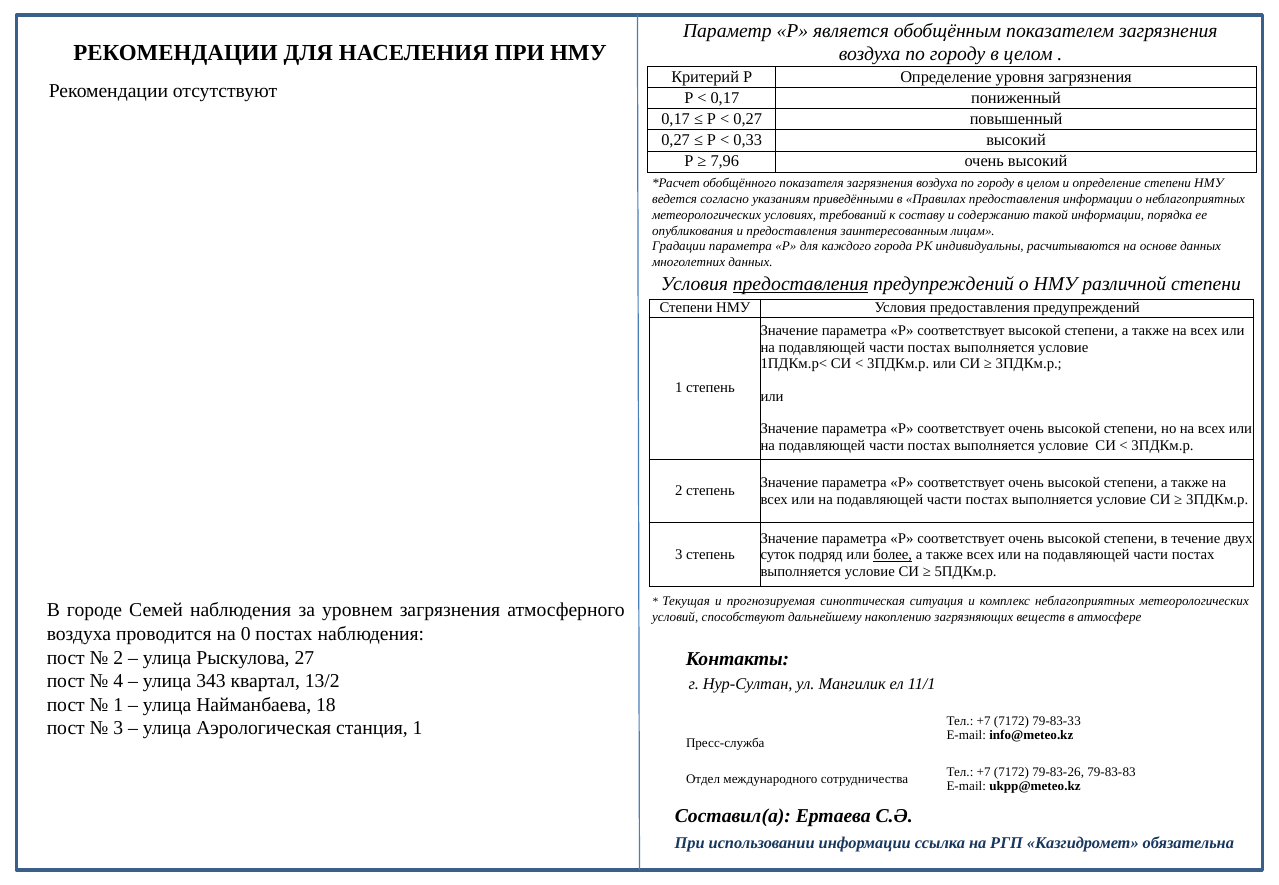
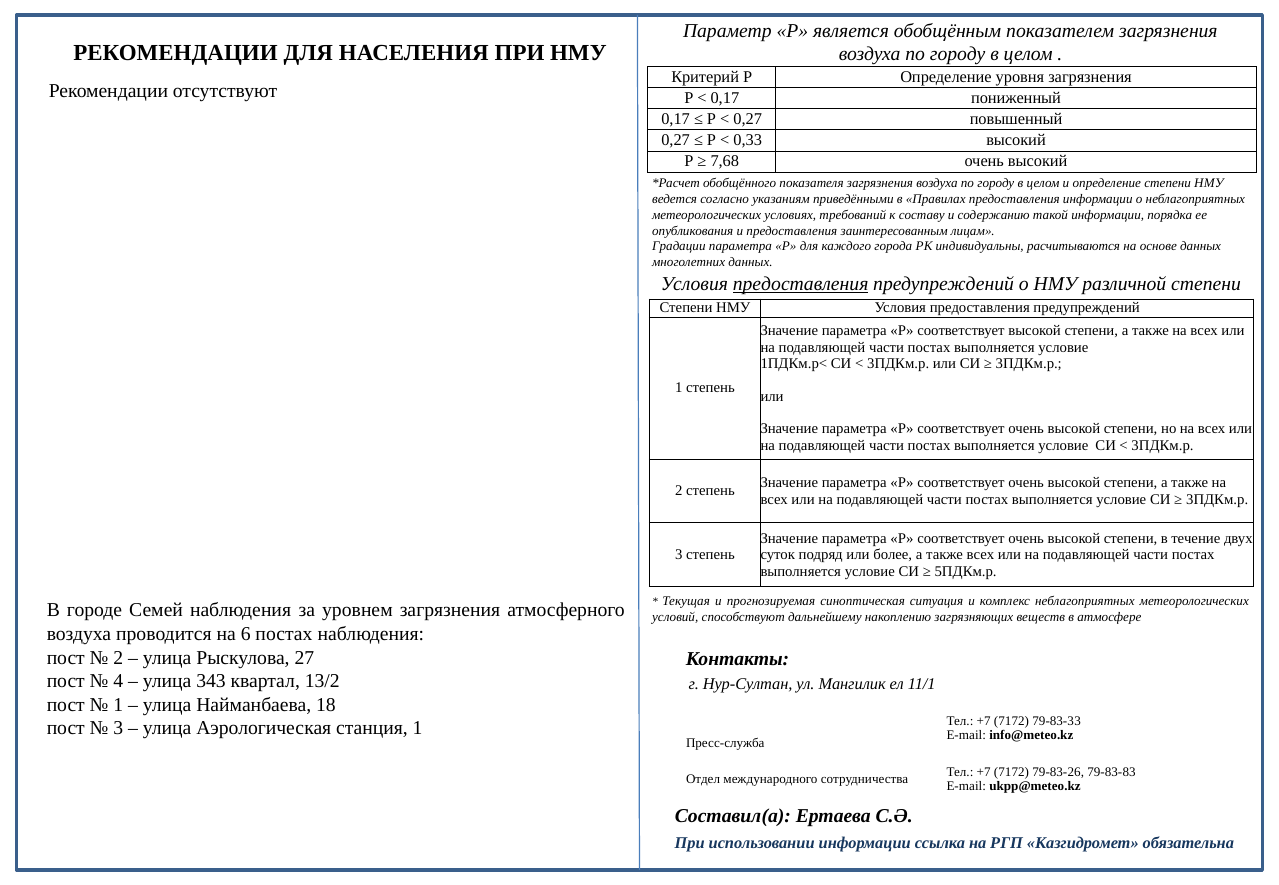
7,96: 7,96 -> 7,68 (725, 161)
более underline: present -> none (893, 555)
0: 0 -> 6 (246, 634)
